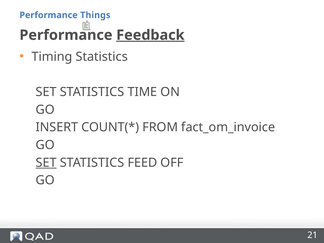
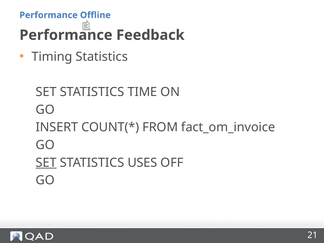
Things: Things -> Offline (95, 15)
Feedback underline: present -> none (150, 35)
FEED: FEED -> USES (142, 163)
